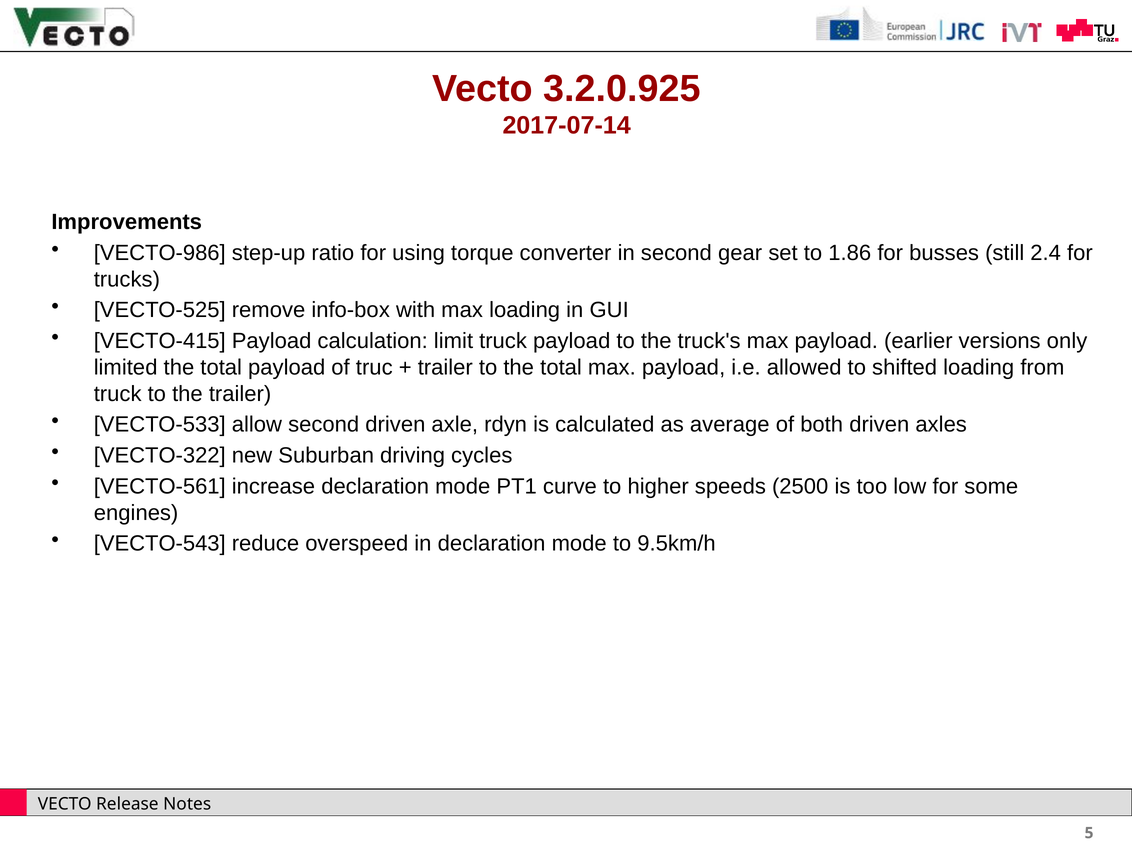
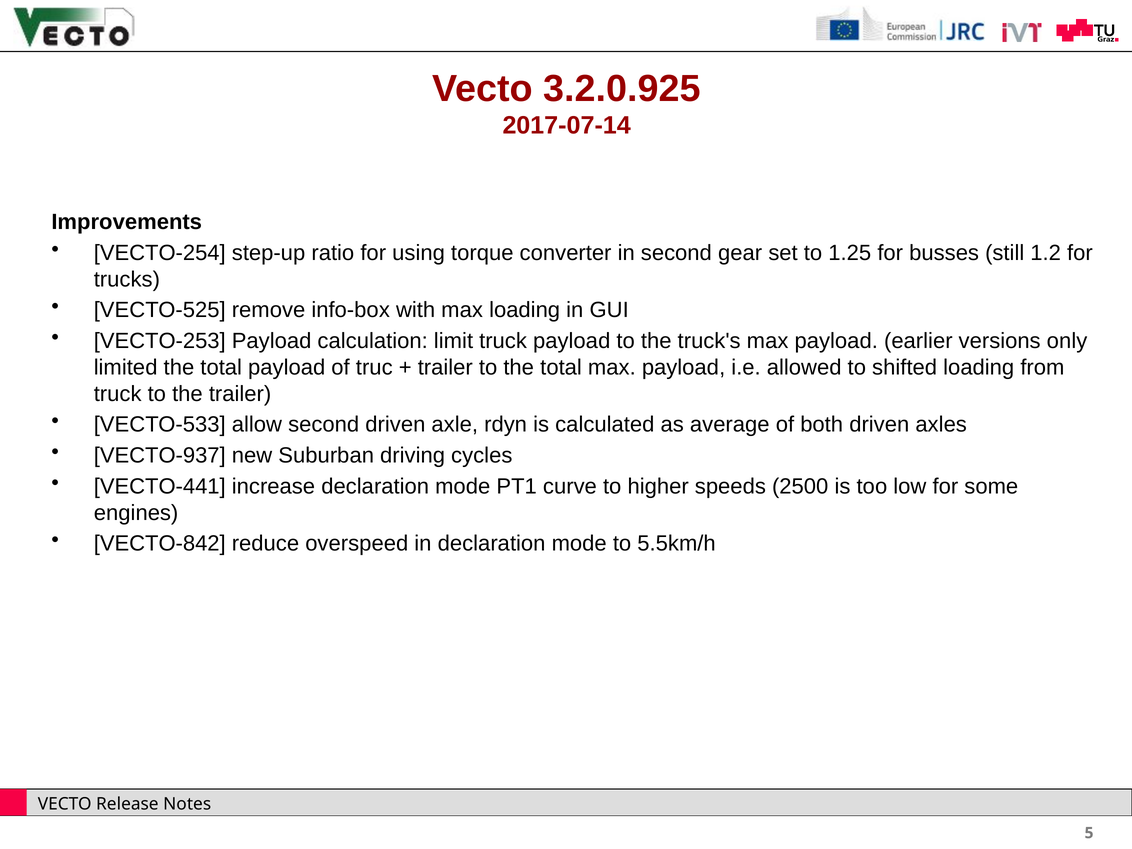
VECTO-986: VECTO-986 -> VECTO-254 (160, 253)
1.86: 1.86 -> 1.25 (850, 253)
2.4: 2.4 -> 1.2 (1046, 253)
VECTO-415: VECTO-415 -> VECTO-253 (160, 341)
VECTO-322: VECTO-322 -> VECTO-937 (160, 456)
VECTO-561: VECTO-561 -> VECTO-441 (160, 486)
VECTO-543: VECTO-543 -> VECTO-842 (160, 544)
9.5km/h: 9.5km/h -> 5.5km/h (677, 544)
